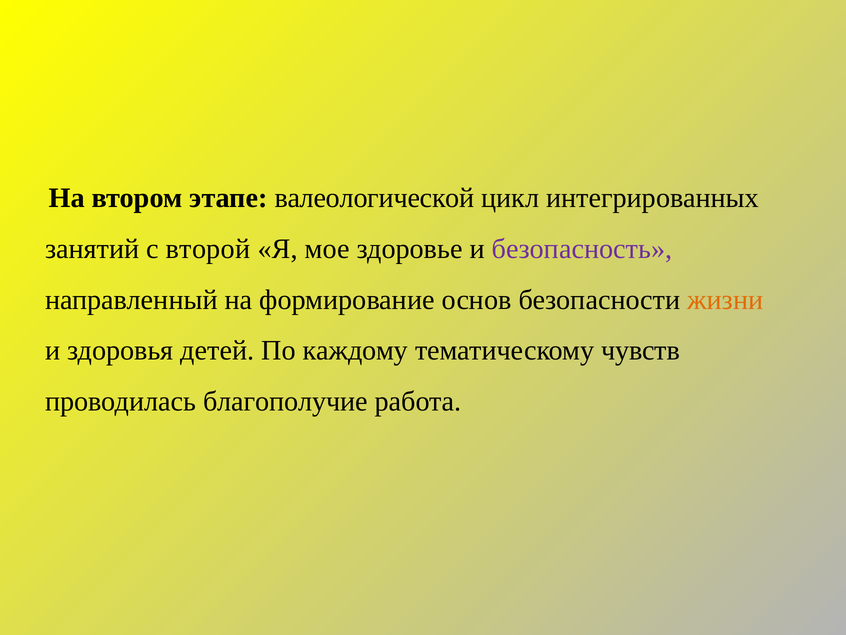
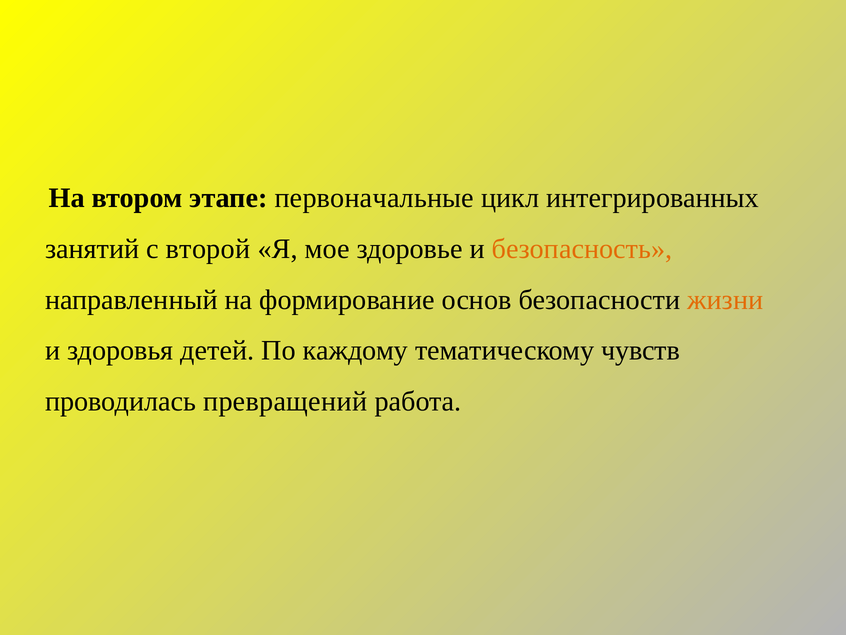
валеологической: валеологической -> первоначальные (374, 198)
безопасность colour: purple -> orange (582, 249)
благополучие: благополучие -> превращений (285, 401)
